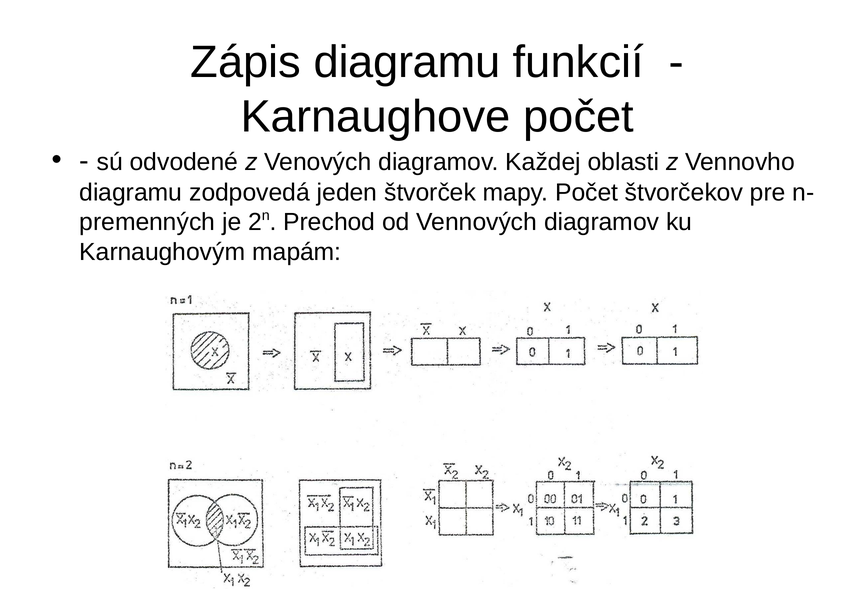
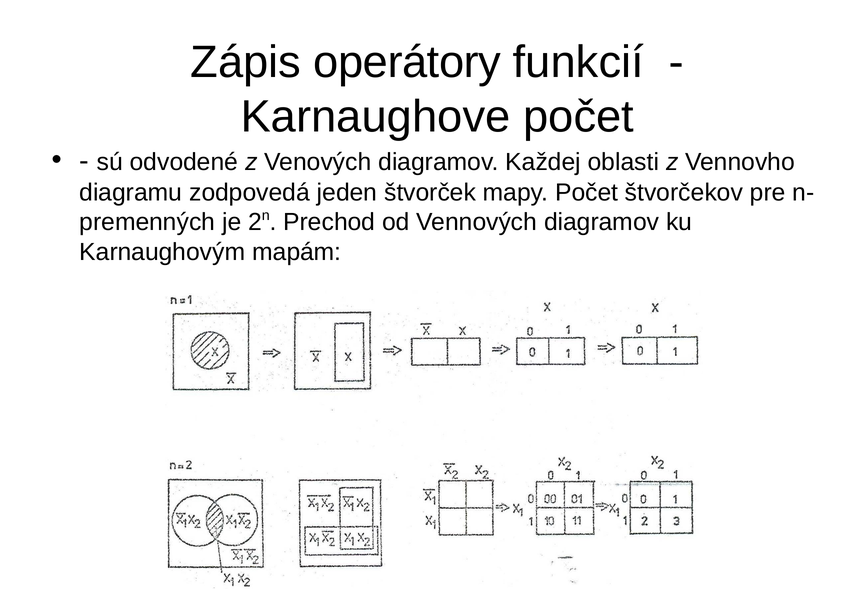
Zápis diagramu: diagramu -> operátory (407, 63)
